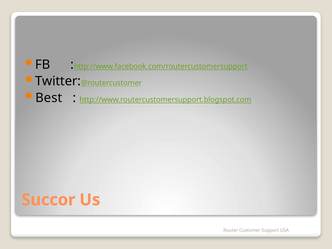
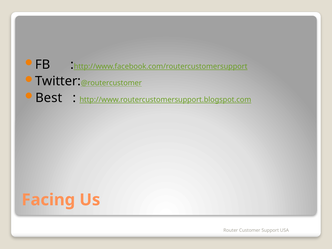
Succor: Succor -> Facing (48, 200)
